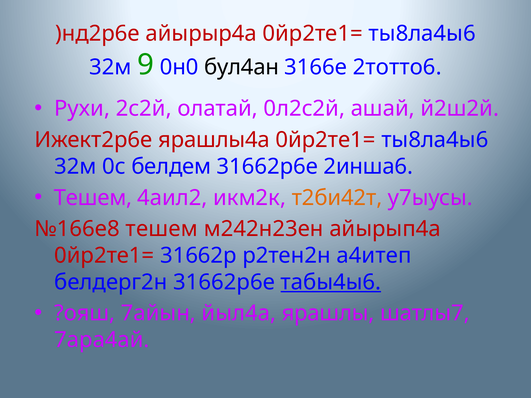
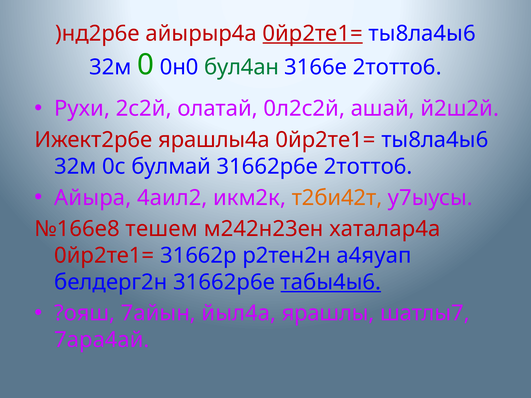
0йр2те1= underline: none -> present (313, 33)
9: 9 -> 0 (146, 65)
бул4ан colour: black -> green (242, 67)
белдем: белдем -> булмай (171, 167)
31662р6е 2инша6: 2инша6 -> 2тотто6 (368, 167)
Тешем: Тешем -> Айыра (93, 198)
айырып4а: айырып4а -> хаталар4а (385, 229)
а4итеп: а4итеп -> а4яуап (374, 256)
